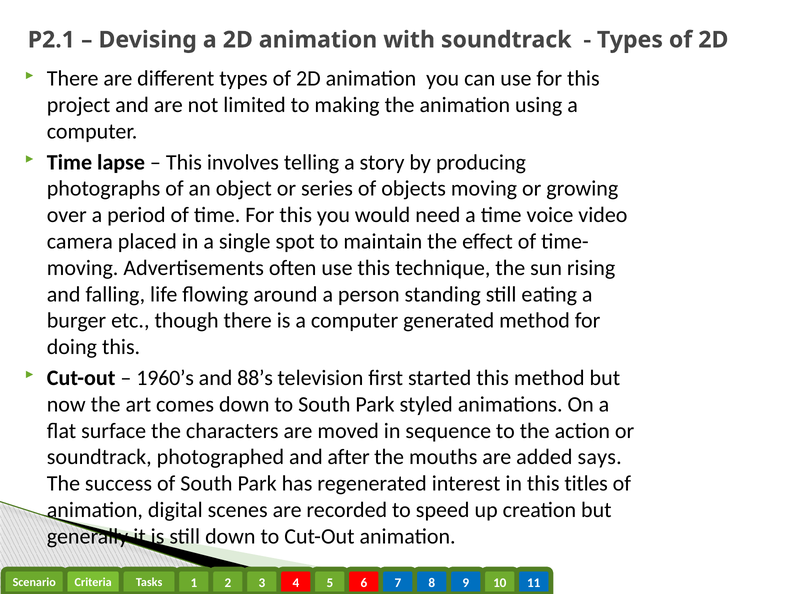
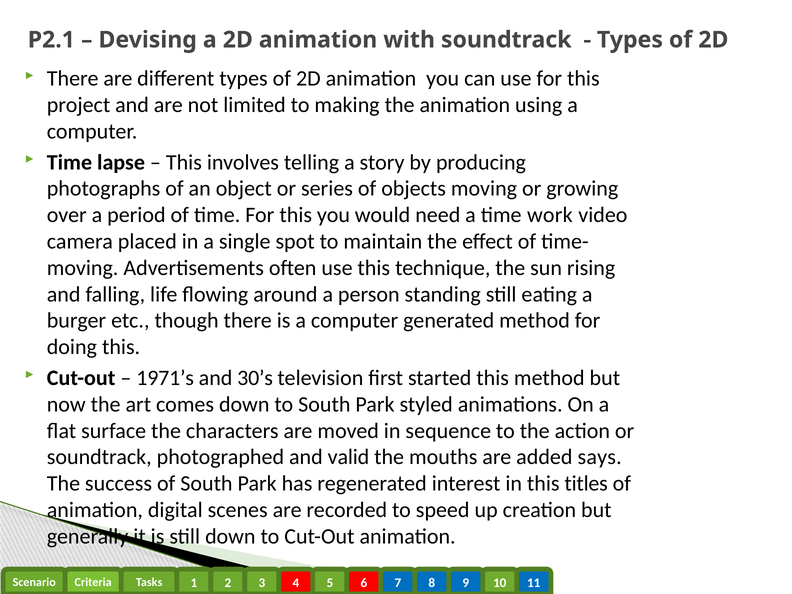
voice: voice -> work (550, 215)
1960’s: 1960’s -> 1971’s (165, 378)
88’s: 88’s -> 30’s (255, 378)
after: after -> valid (349, 457)
